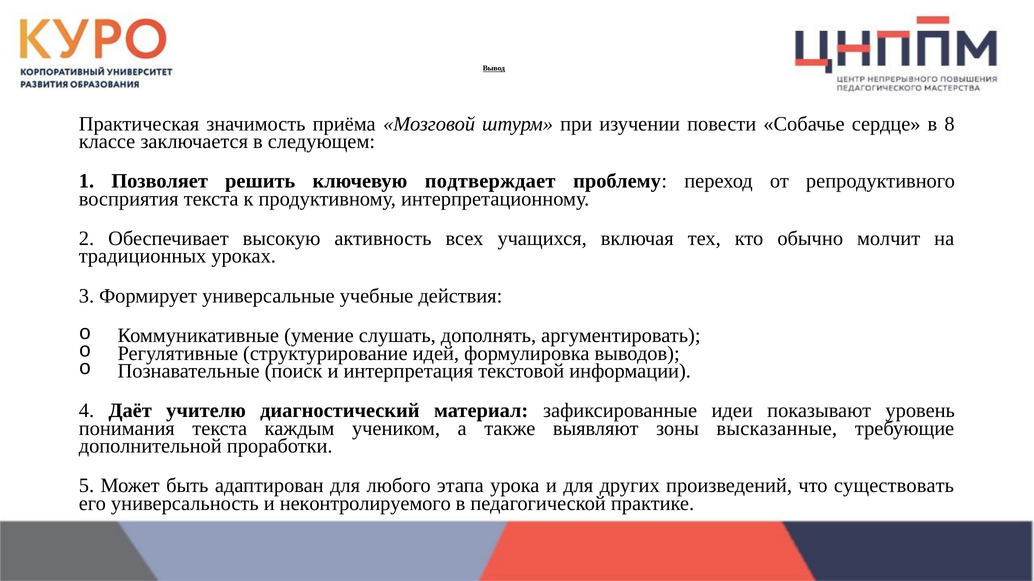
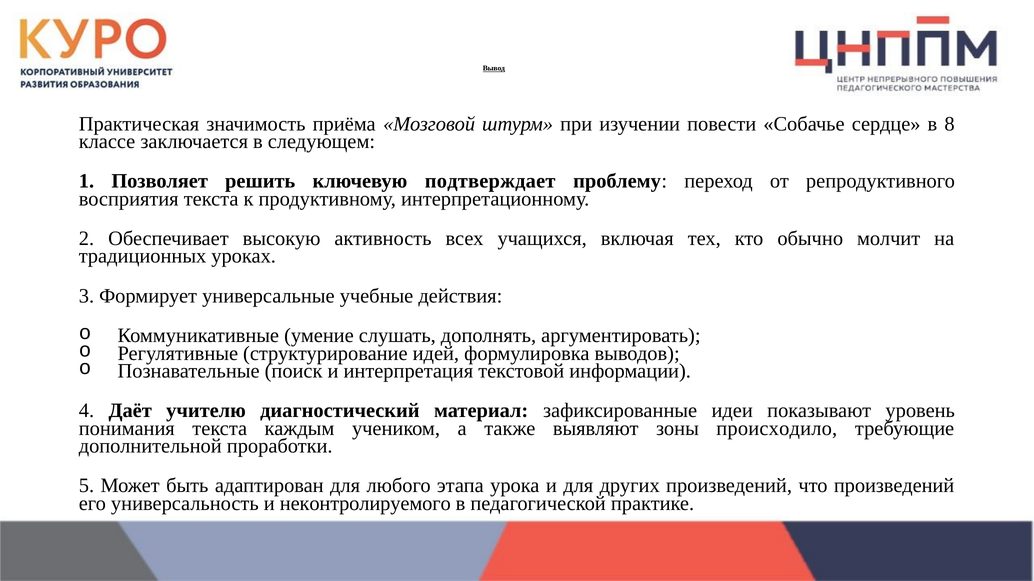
высказанные: высказанные -> происходило (777, 429)
что существовать: существовать -> произведений (894, 486)
